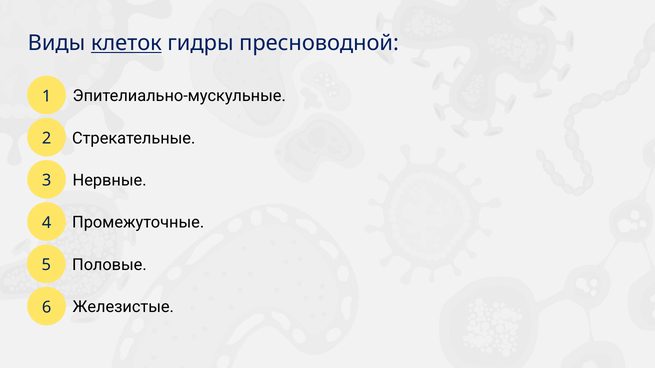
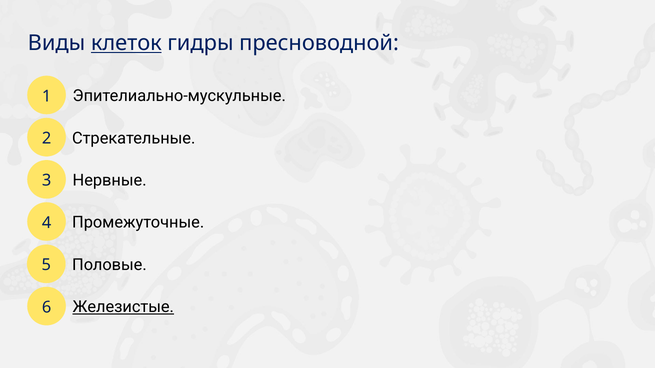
Железистые underline: none -> present (123, 307)
